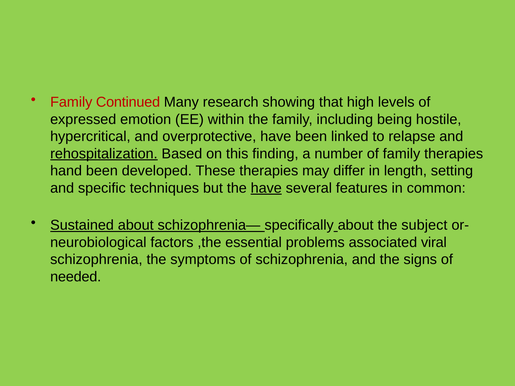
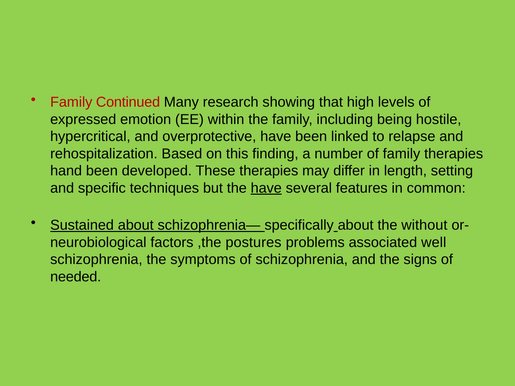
rehospitalization underline: present -> none (104, 154)
subject: subject -> without (424, 225)
essential: essential -> postures (253, 243)
viral: viral -> well (434, 243)
